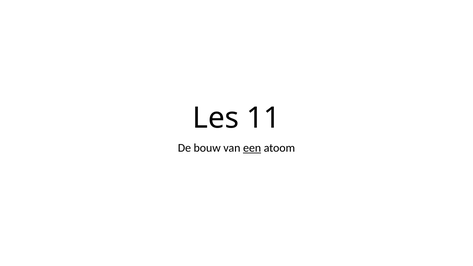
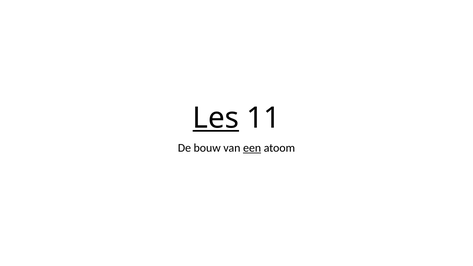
Les underline: none -> present (216, 118)
